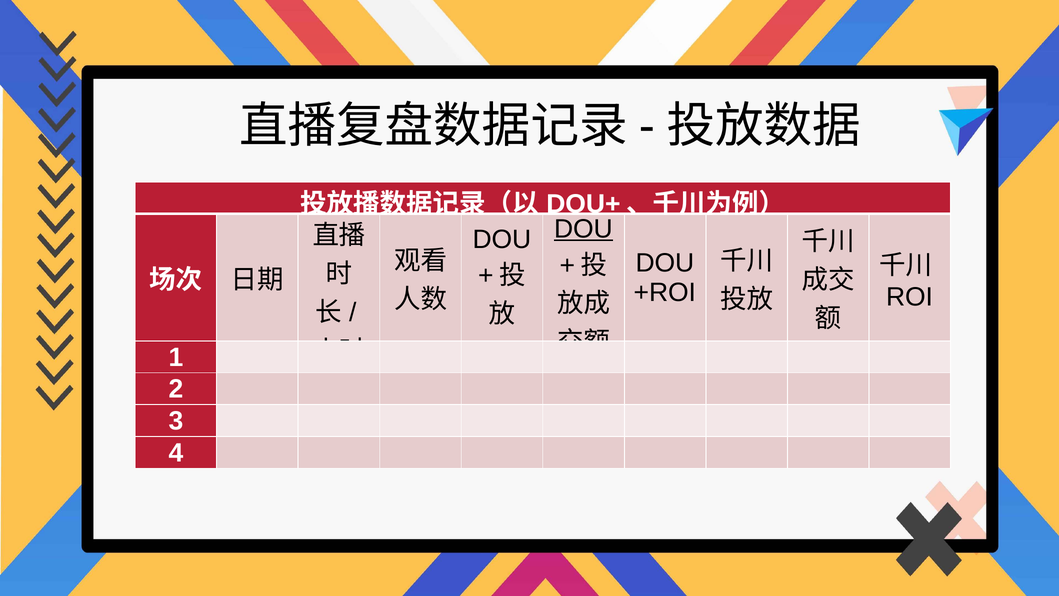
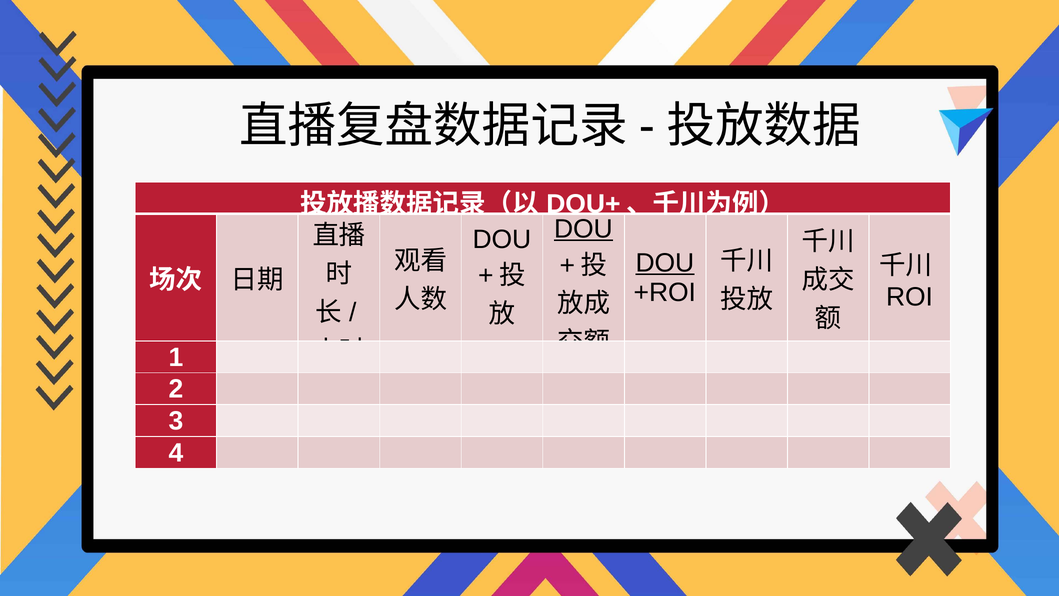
DOU underline: none -> present (665, 263)
